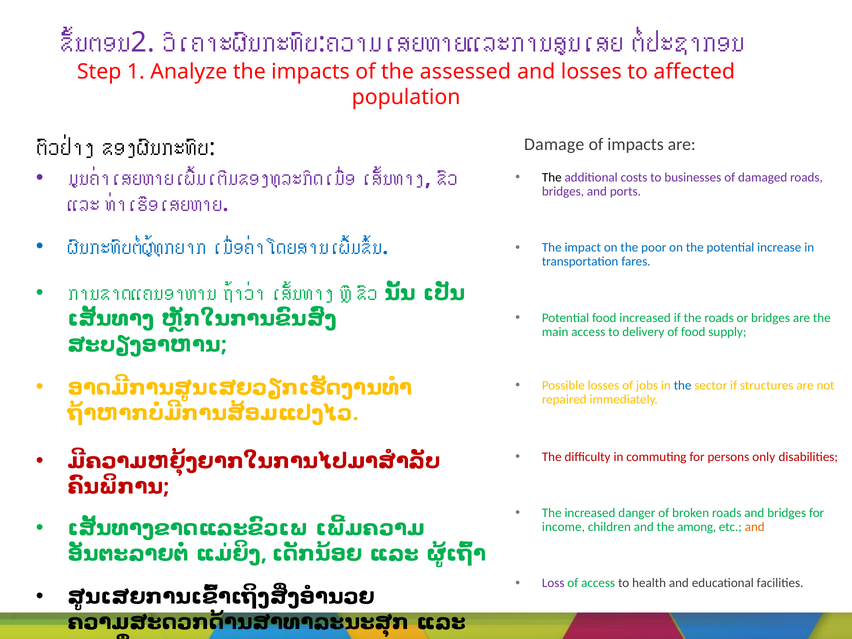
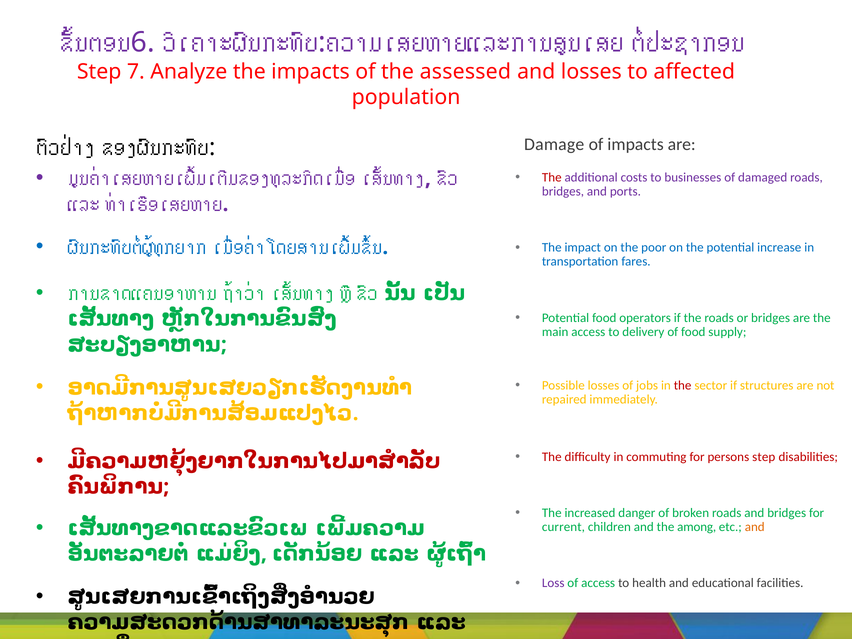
2: 2 -> 6 (143, 42)
1: 1 -> 7 (136, 72)
The colour: black -> red (552, 177)
food increased: increased -> operators (645, 318)
the colour: blue -> red (683, 385)
persons only: only -> step (764, 457)
income: income -> current (563, 527)
